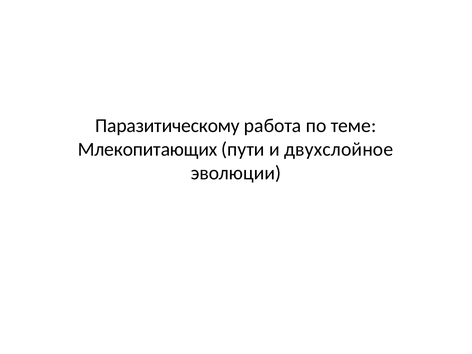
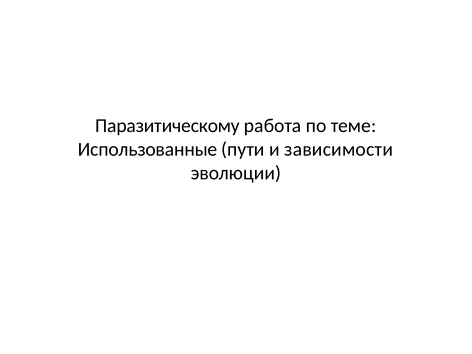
Млекопитающих: Млекопитающих -> Использованные (148, 149)
двухслойное: двухслойное -> зависимости (339, 149)
